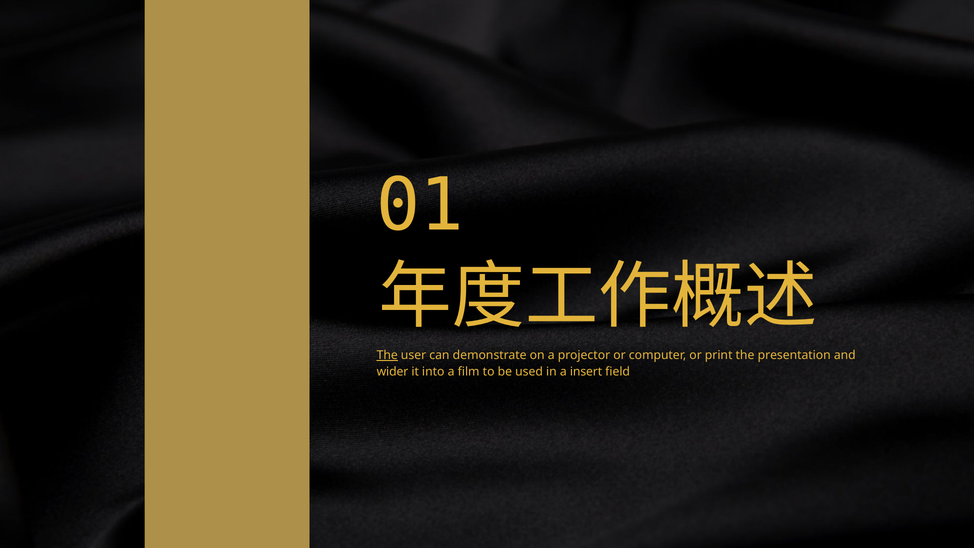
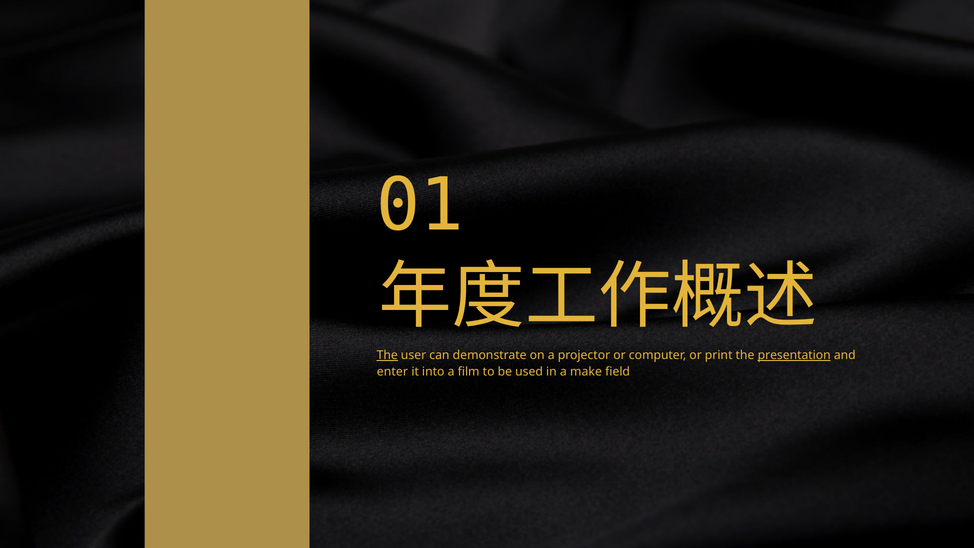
presentation underline: none -> present (794, 355)
wider: wider -> enter (392, 372)
insert: insert -> make (586, 372)
